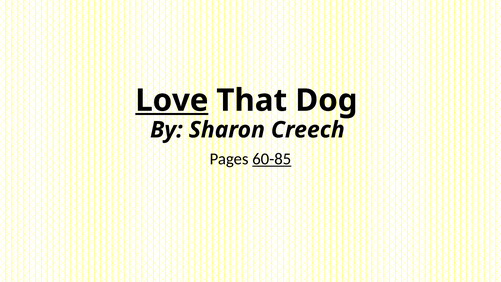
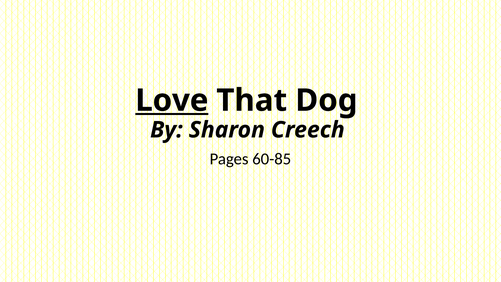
60-85 underline: present -> none (272, 159)
